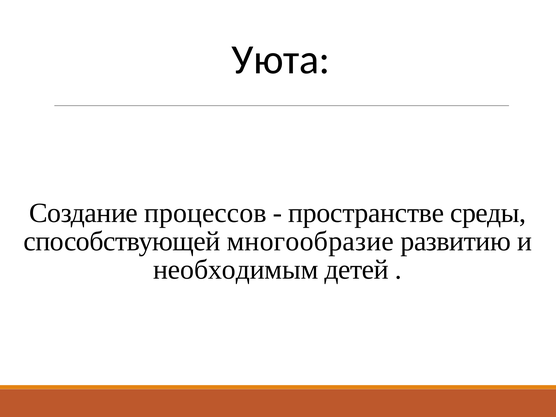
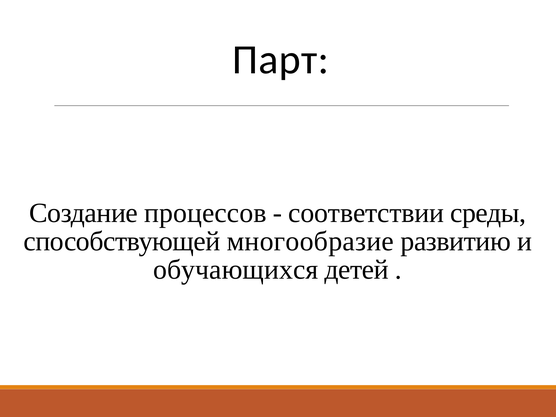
Уюта: Уюта -> Парт (281, 60)
пространстве: пространстве -> соответствии (366, 213)
необходимым: необходимым -> обучающихся (236, 270)
